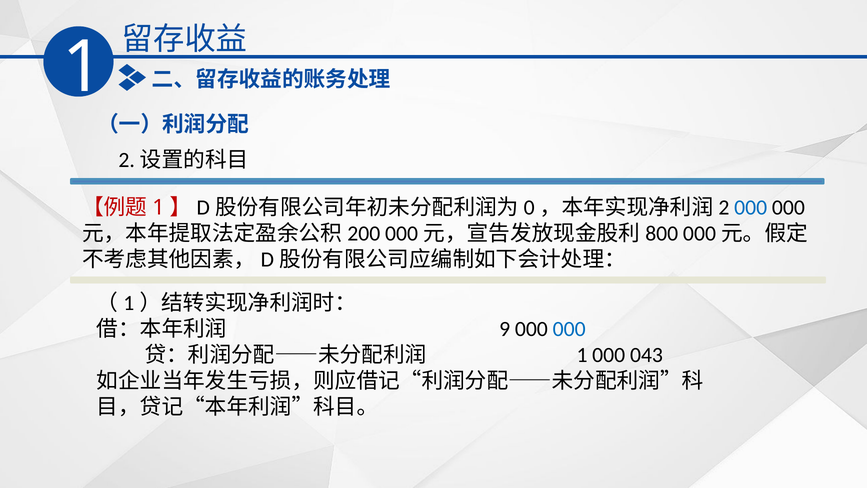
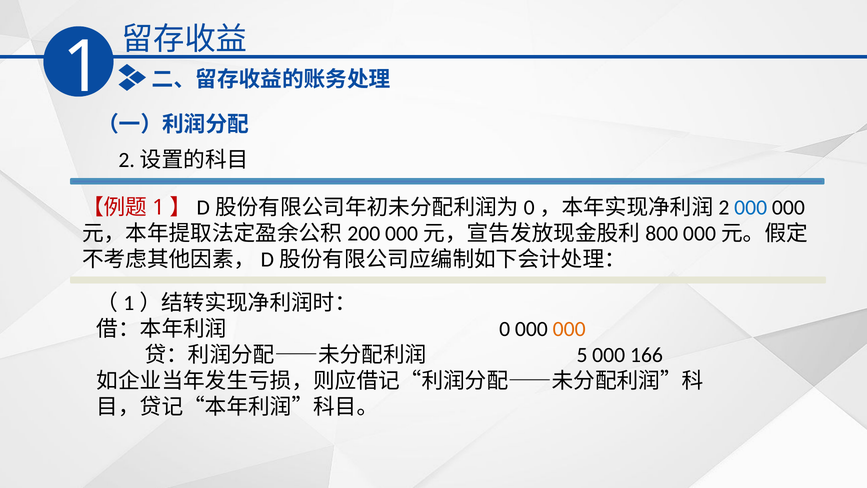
9: 9 -> 0 (505, 329)
000 colour: blue -> orange (569, 329)
1: 1 -> 5 (582, 355)
043: 043 -> 166 (646, 355)
